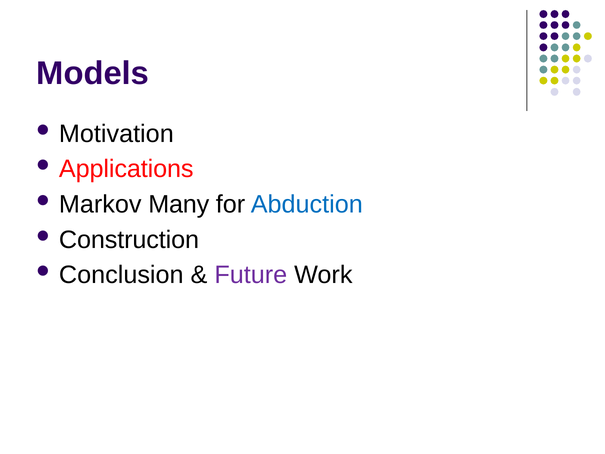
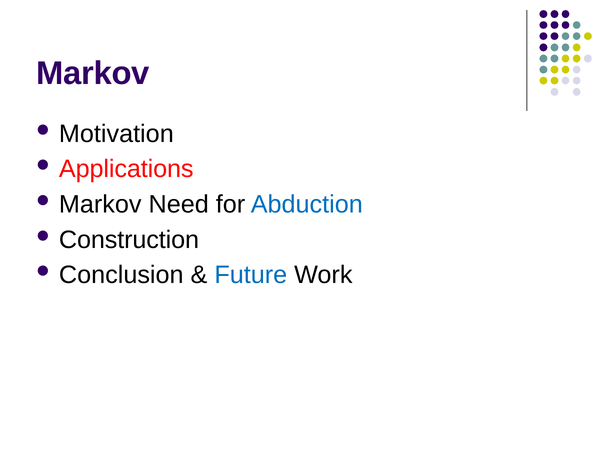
Models: Models -> Markov (93, 73)
Many: Many -> Need (179, 204)
Future colour: purple -> blue (251, 275)
